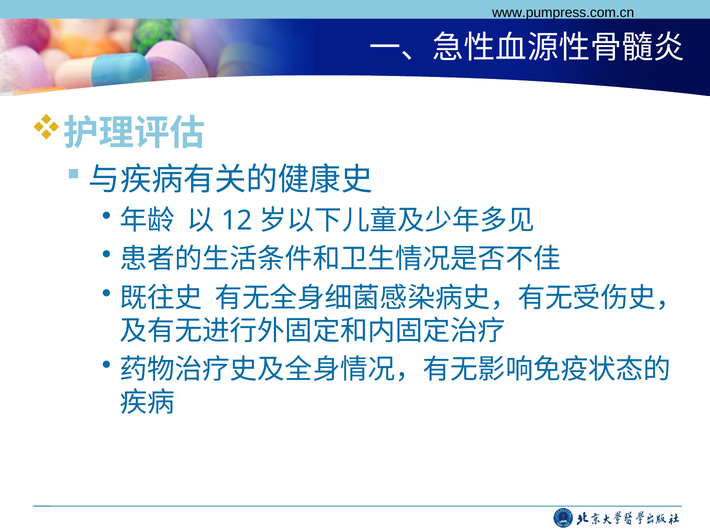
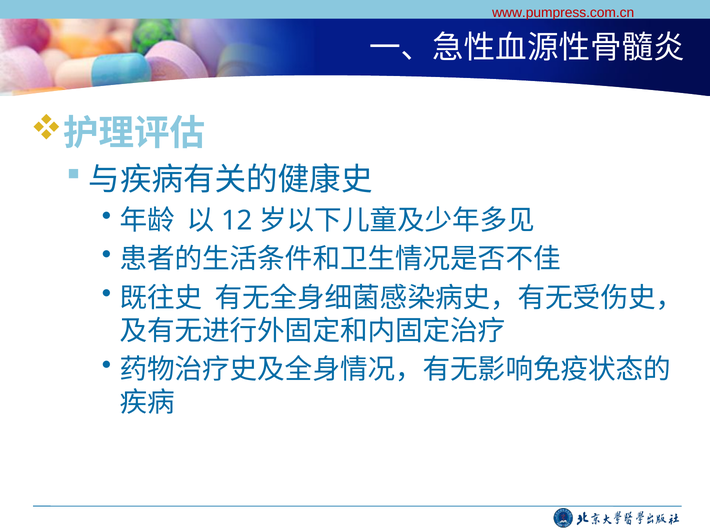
www.pumpress.com.cn colour: black -> red (563, 13)
